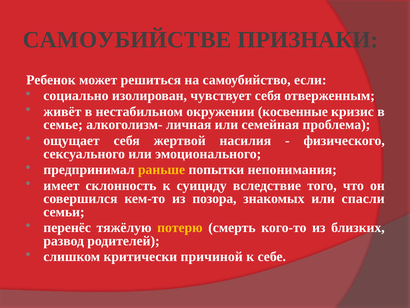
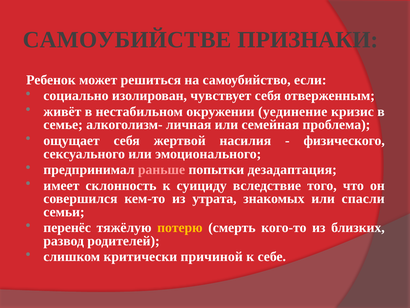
косвенные: косвенные -> уединение (293, 111)
раньше colour: yellow -> pink (162, 169)
непонимания: непонимания -> дезадаптация (292, 169)
позора: позора -> утрата (214, 198)
